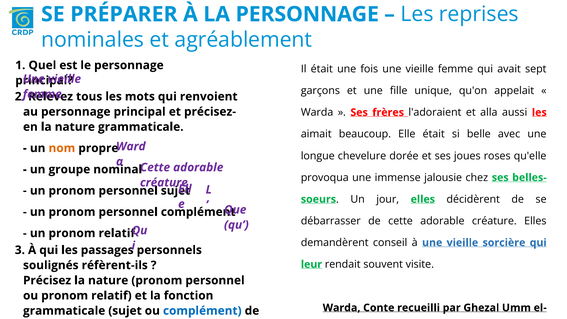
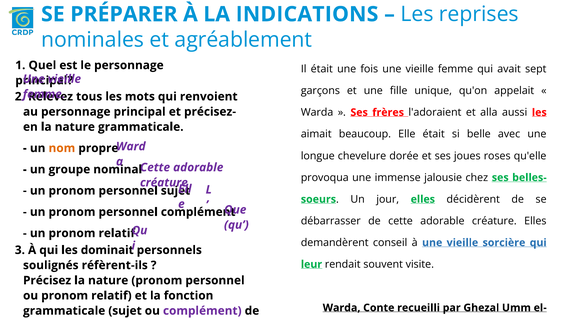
LA PERSONNAGE: PERSONNAGE -> INDICATIONS (307, 14)
passages: passages -> dominait (107, 250)
complément colour: blue -> purple (202, 311)
